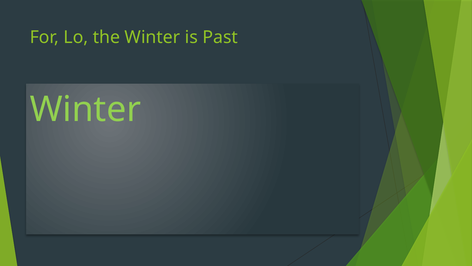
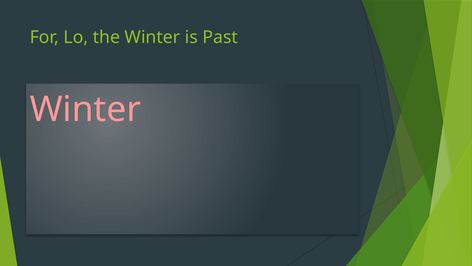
Winter colour: light green -> pink (85, 109)
